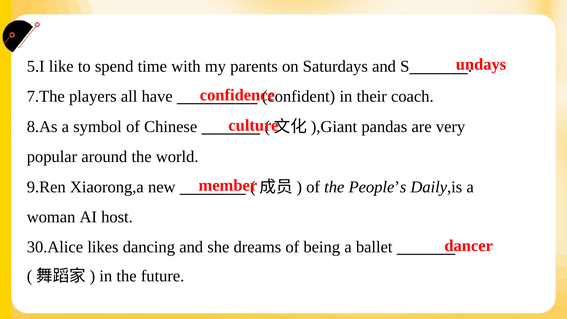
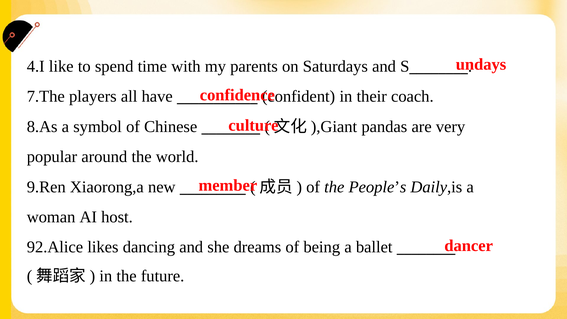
5.I: 5.I -> 4.I (36, 66)
30.Alice: 30.Alice -> 92.Alice (55, 247)
